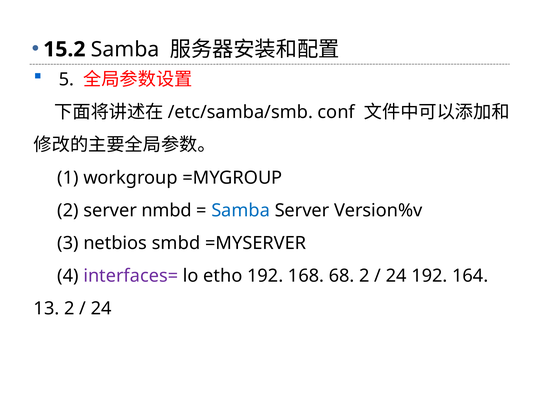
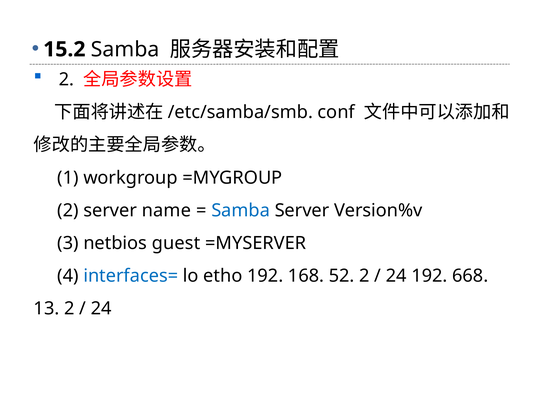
5: 5 -> 2 (67, 80)
nmbd: nmbd -> name (166, 211)
smbd: smbd -> guest (176, 243)
interfaces= colour: purple -> blue (131, 276)
68: 68 -> 52 (342, 276)
164: 164 -> 668 (470, 276)
